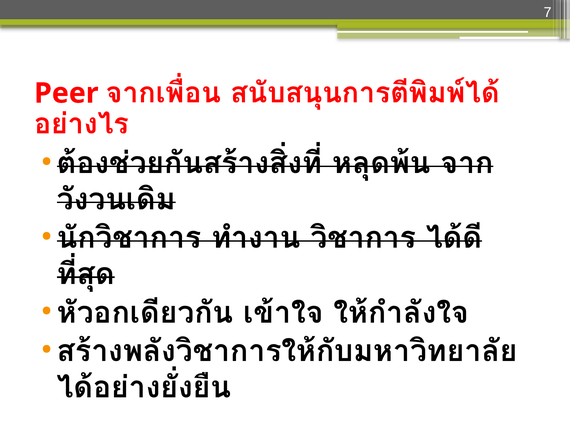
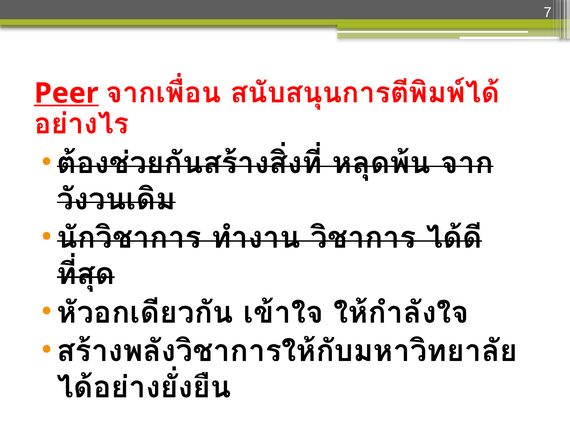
Peer underline: none -> present (66, 93)
